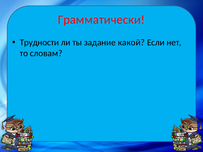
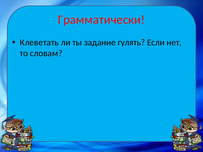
Трудности: Трудности -> Клеветать (39, 43)
какой: какой -> гулять (131, 43)
